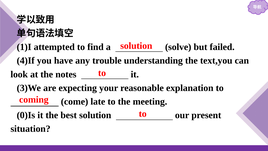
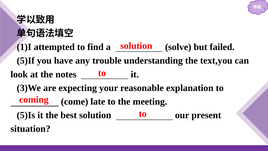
4)If: 4)If -> 5)If (26, 61)
0)Is: 0)Is -> 5)Is (26, 115)
